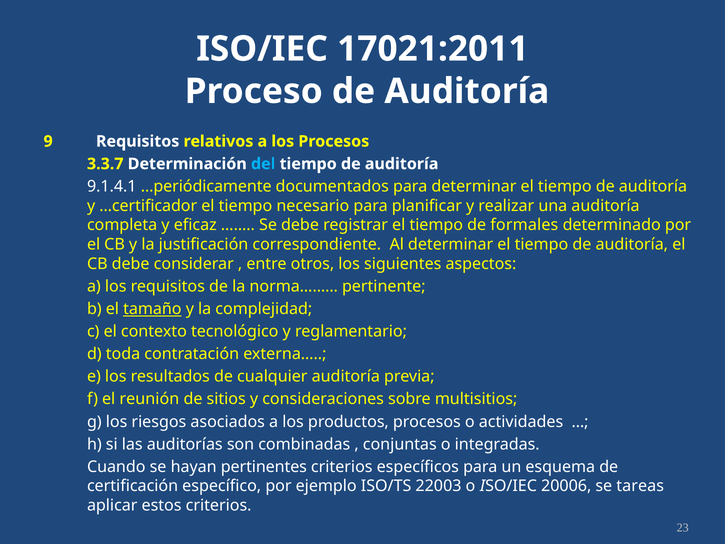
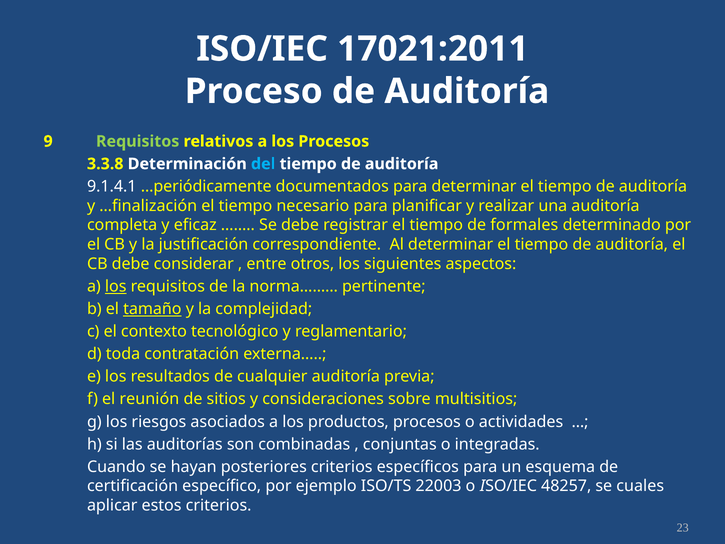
Requisitos colour: white -> light green (138, 141)
3.3.7: 3.3.7 -> 3.3.8 (105, 164)
…certificador: …certificador -> …finalización (148, 206)
los underline: none -> present (116, 286)
pertinentes: pertinentes -> posteriores (264, 467)
20006: 20006 -> 48257 (566, 486)
tareas: tareas -> cuales (640, 486)
